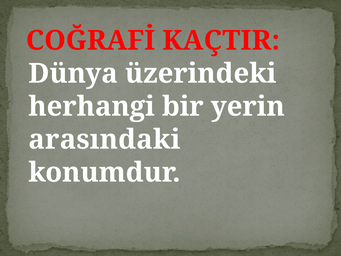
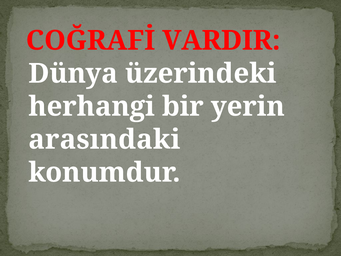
KAÇTIR: KAÇTIR -> VARDIR (221, 41)
